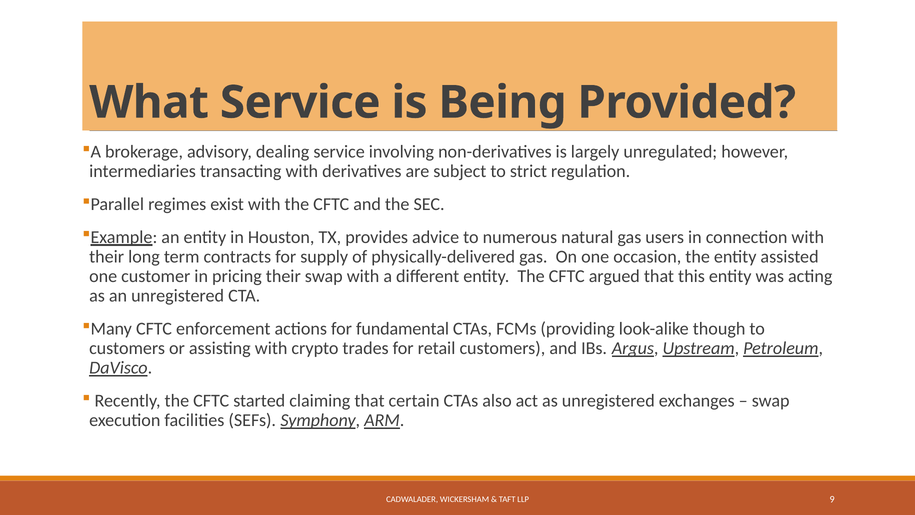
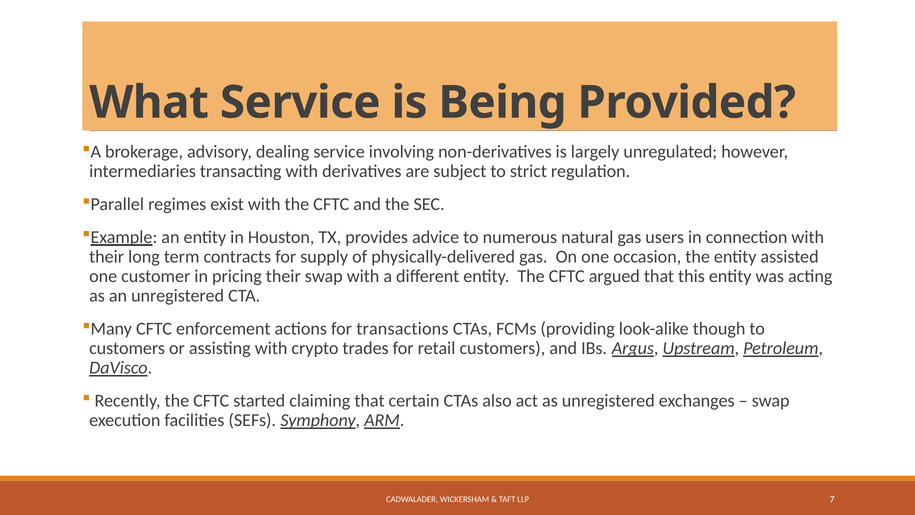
fundamental: fundamental -> transactions (402, 329)
9: 9 -> 7 (832, 499)
